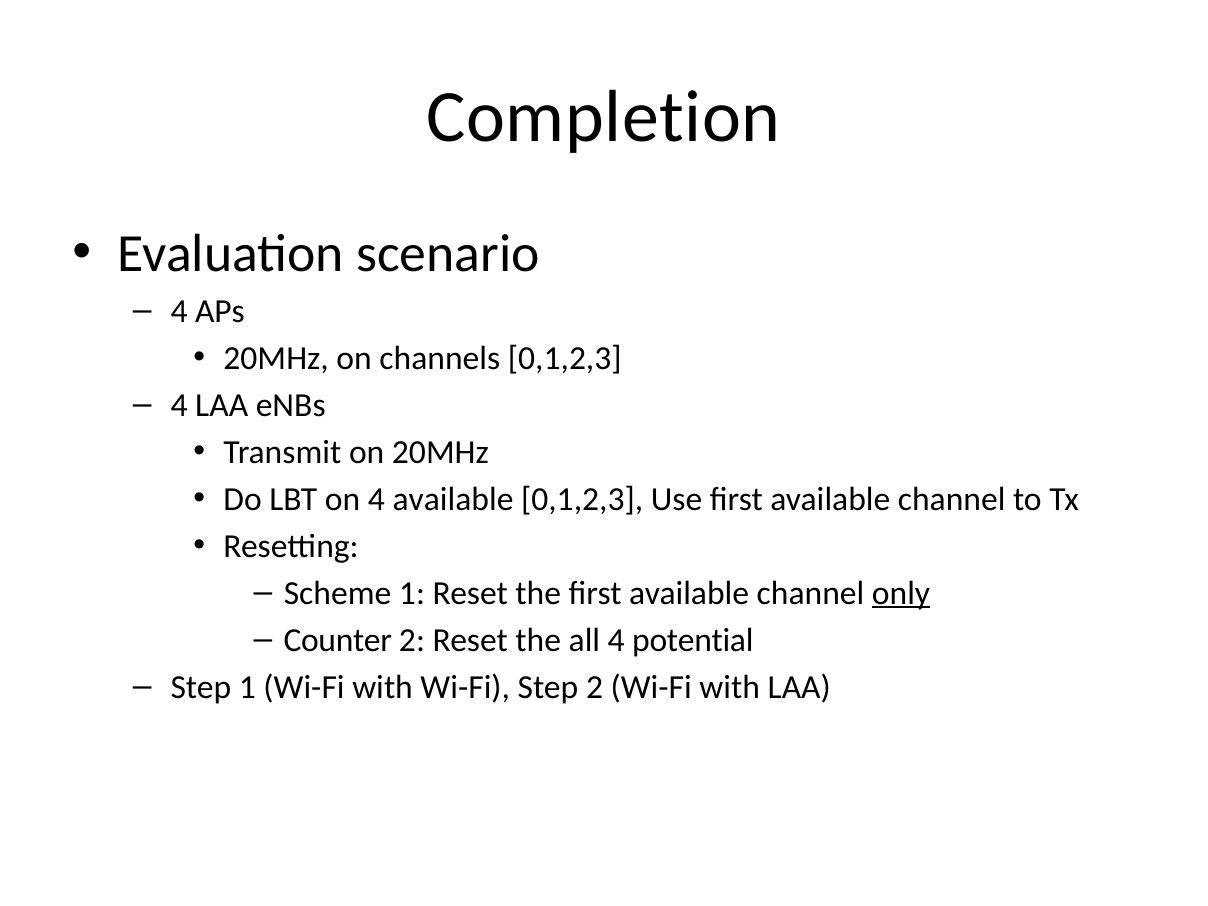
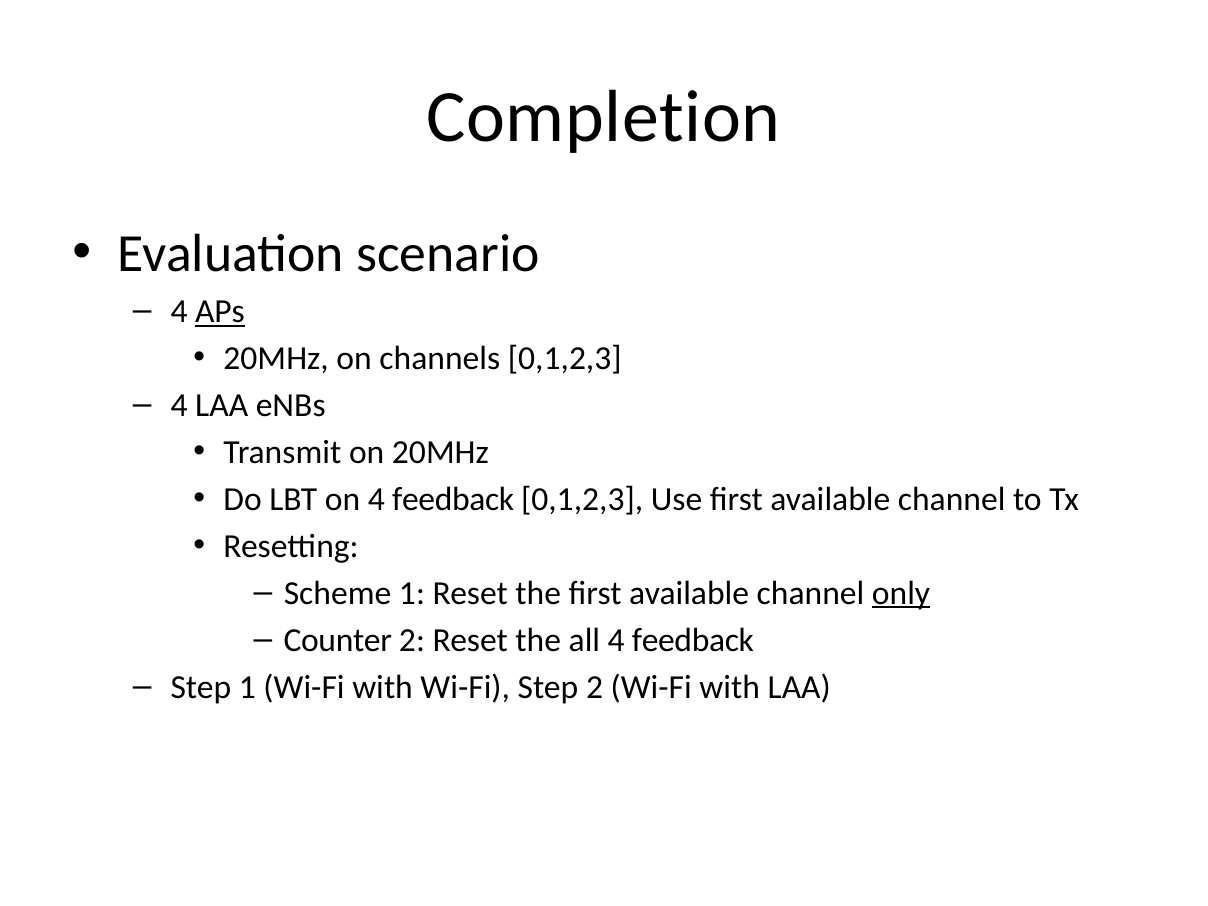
APs underline: none -> present (220, 311)
on 4 available: available -> feedback (453, 499)
all 4 potential: potential -> feedback (693, 640)
